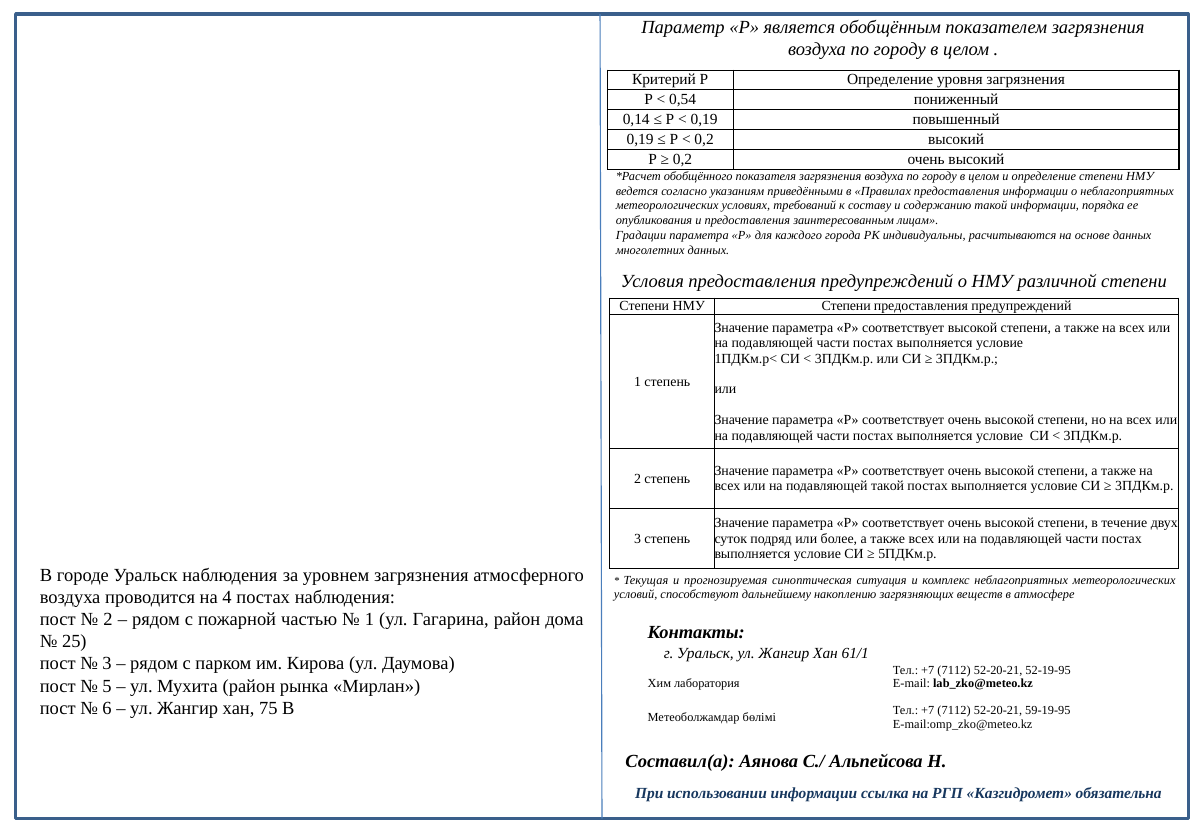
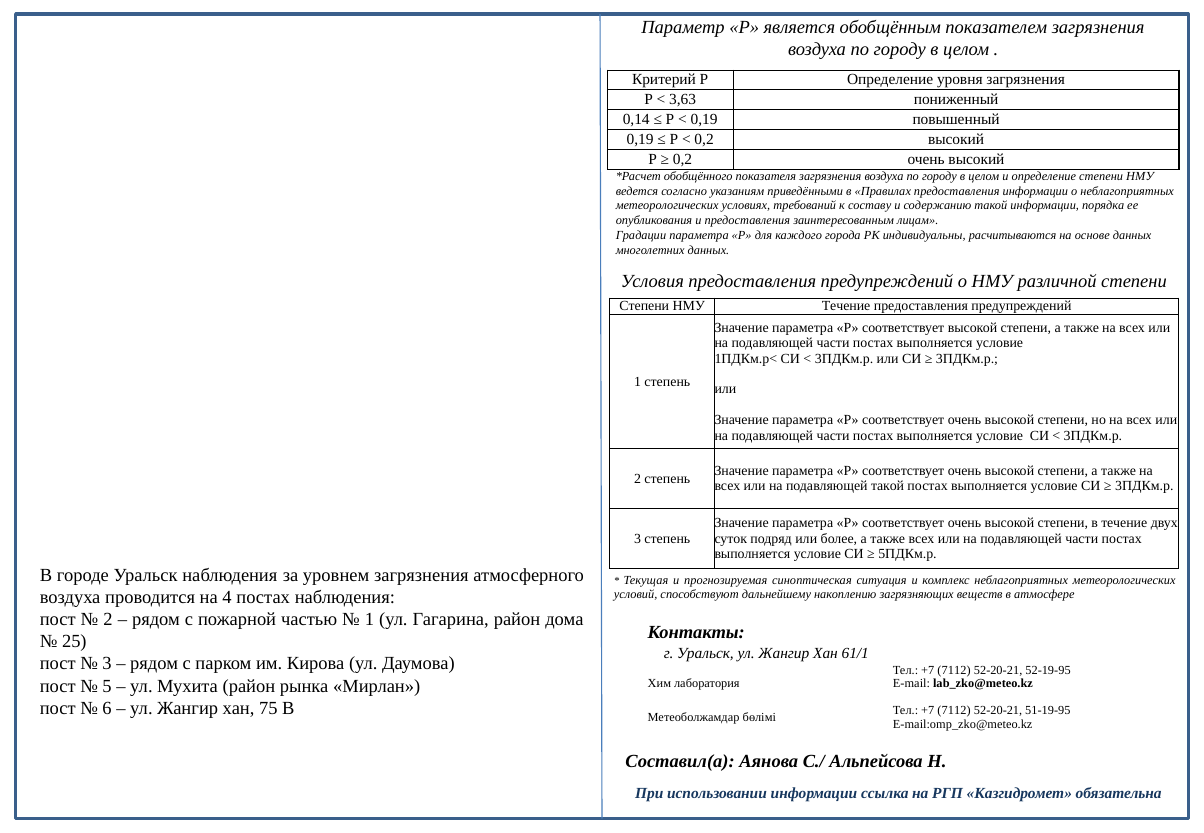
0,54: 0,54 -> 3,63 (683, 100)
НМУ Степени: Степени -> Течение (846, 307)
59-19-95: 59-19-95 -> 51-19-95 (1048, 711)
